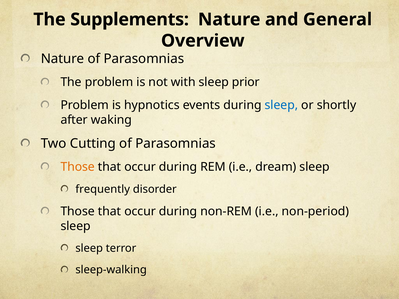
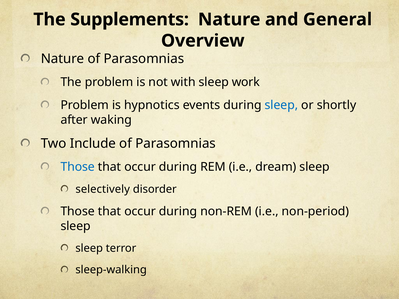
prior: prior -> work (246, 82)
Cutting: Cutting -> Include (93, 144)
Those colour: orange -> blue (78, 167)
frequently: frequently -> selectively (103, 189)
